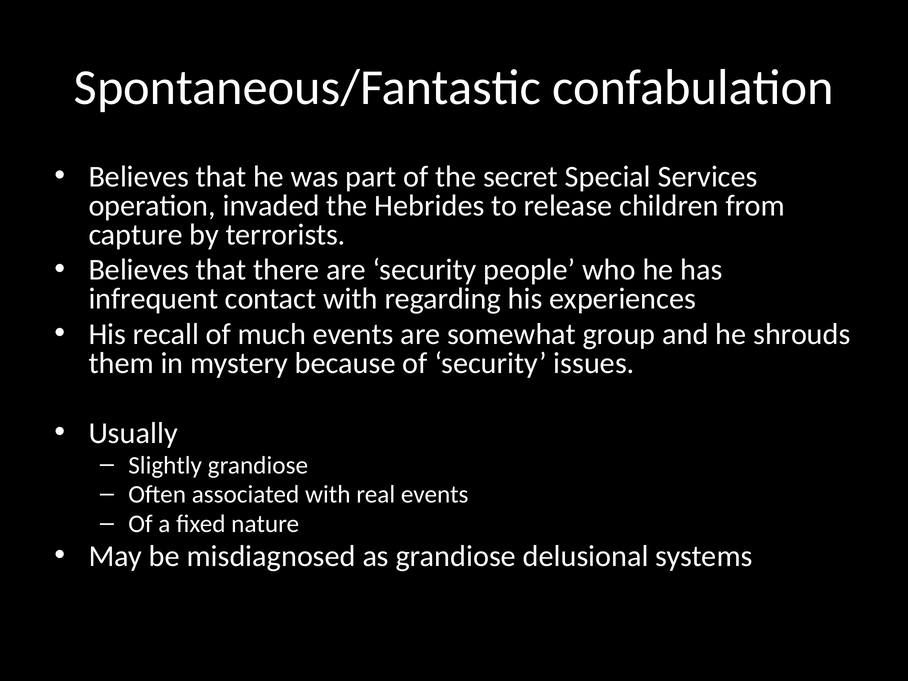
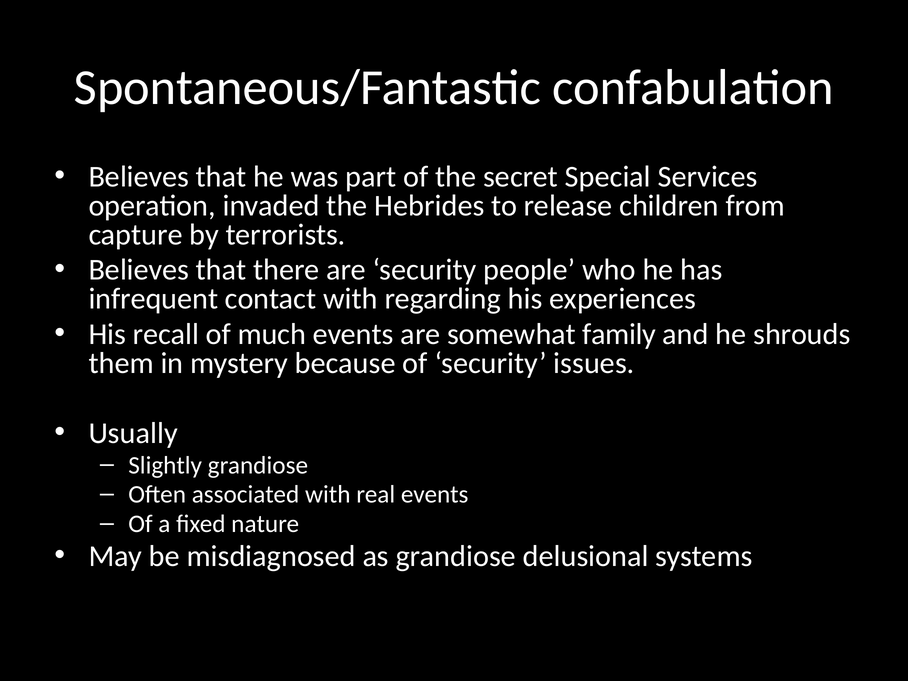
group: group -> family (619, 334)
